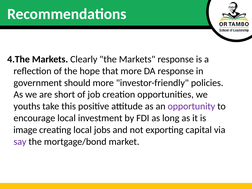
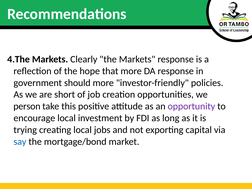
youths: youths -> person (27, 106)
image: image -> trying (25, 130)
say colour: purple -> blue (20, 142)
